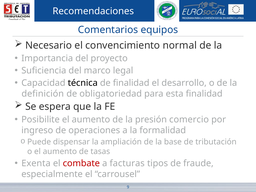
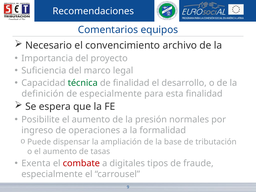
normal: normal -> archivo (180, 45)
técnica colour: black -> green (83, 83)
de obligatoriedad: obligatoriedad -> especialmente (111, 94)
comercio: comercio -> normales (189, 120)
facturas: facturas -> digitales (127, 163)
